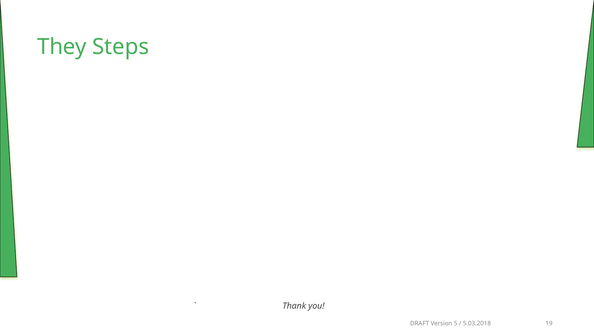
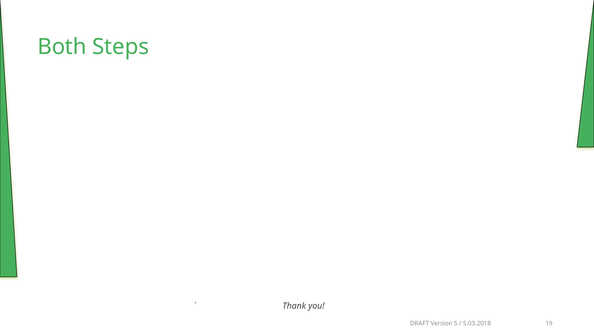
They: They -> Both (62, 47)
